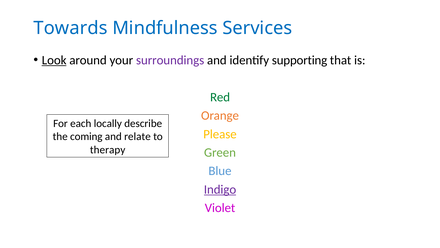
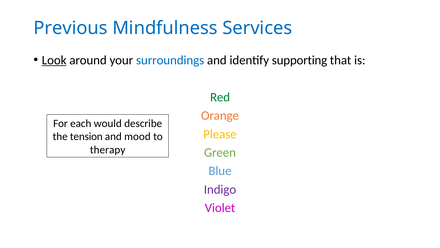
Towards: Towards -> Previous (71, 28)
surroundings colour: purple -> blue (170, 60)
locally: locally -> would (108, 123)
coming: coming -> tension (86, 136)
relate: relate -> mood (137, 136)
Indigo underline: present -> none (220, 189)
